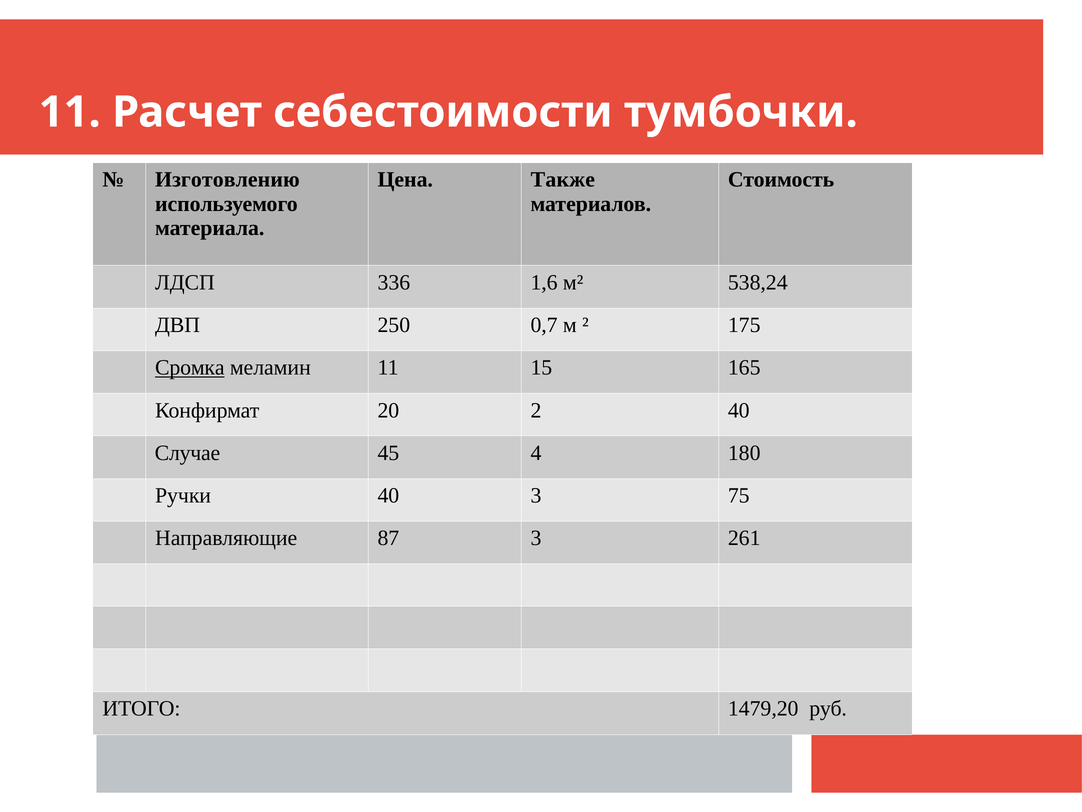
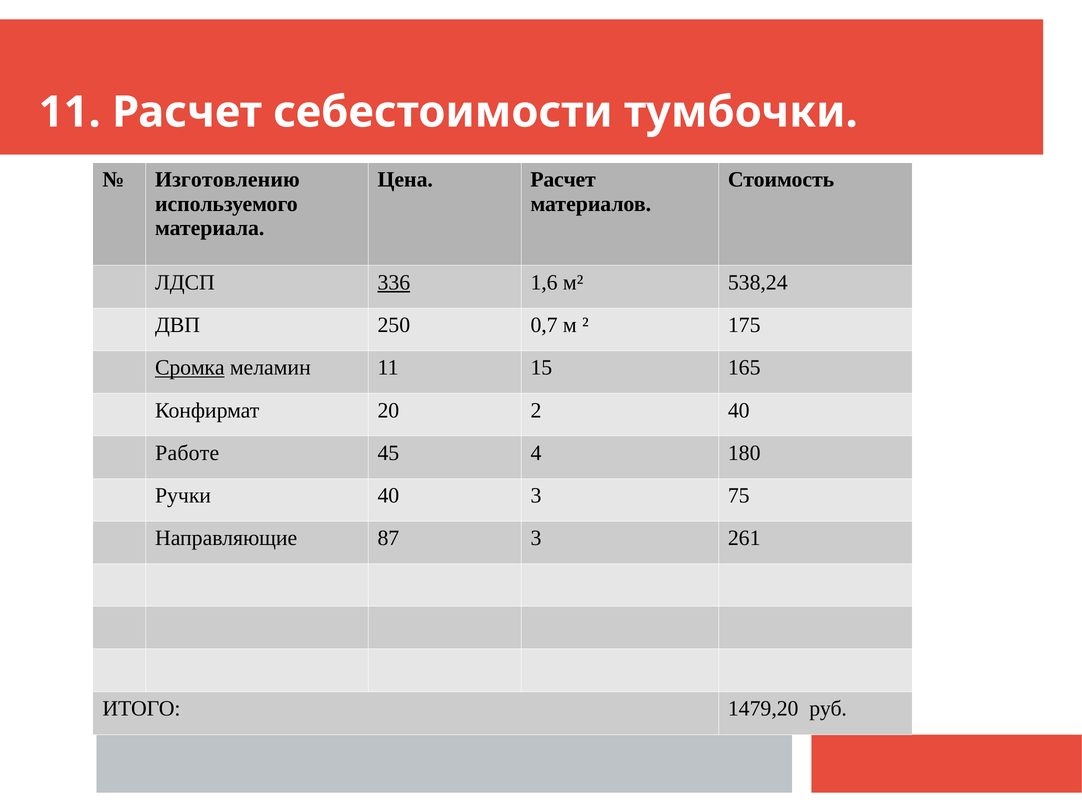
Цена Также: Также -> Расчет (563, 179)
336 underline: none -> present (394, 282)
Случае: Случае -> Работе (187, 453)
